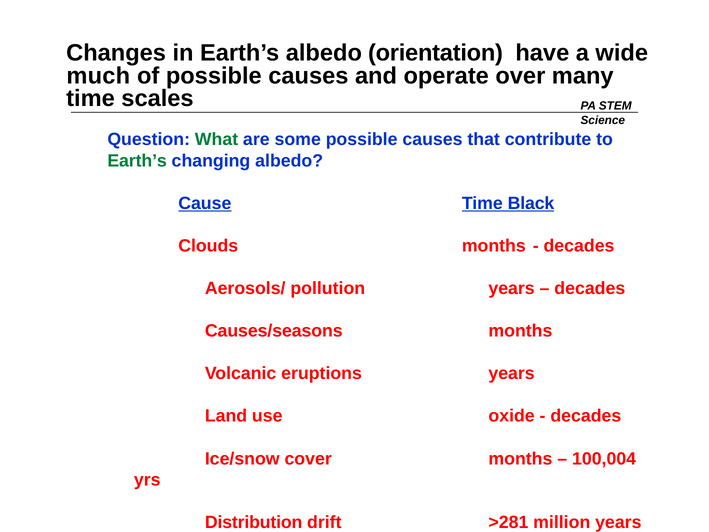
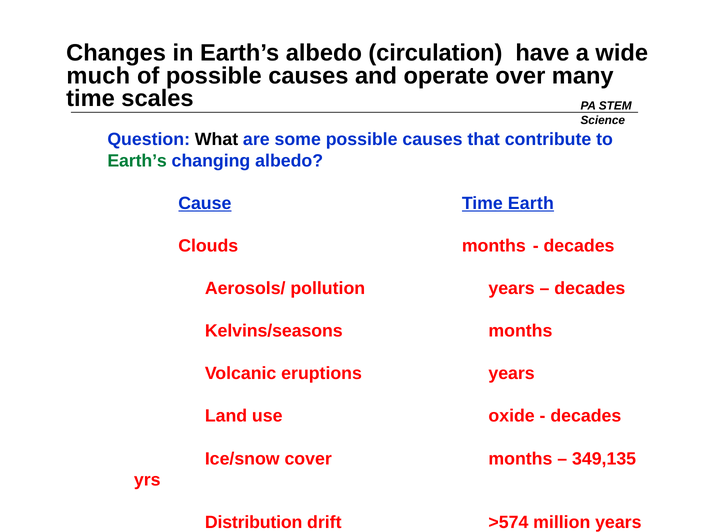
orientation: orientation -> circulation (435, 53)
What colour: green -> black (217, 139)
Black: Black -> Earth (531, 203)
Causes/seasons: Causes/seasons -> Kelvins/seasons (274, 331)
100,004: 100,004 -> 349,135 (604, 458)
>281: >281 -> >574 (508, 522)
